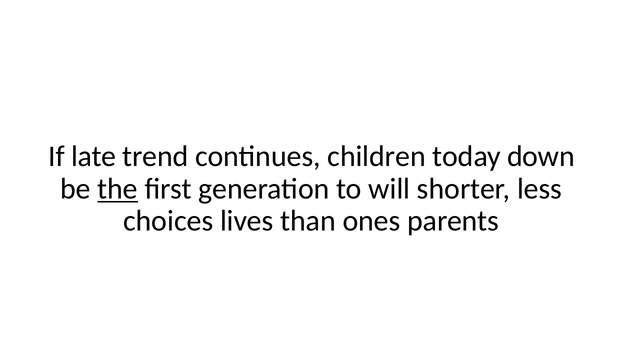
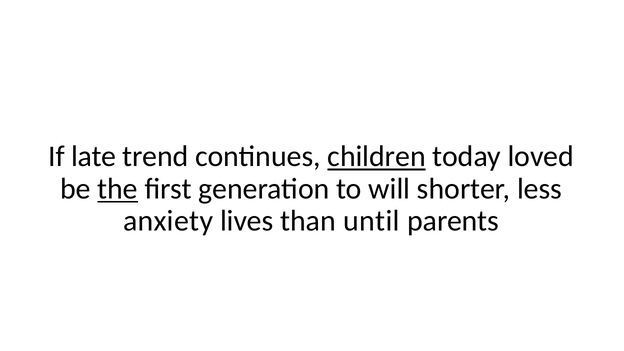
children underline: none -> present (377, 157)
down: down -> loved (541, 157)
choices: choices -> anxiety (168, 221)
ones: ones -> until (371, 221)
